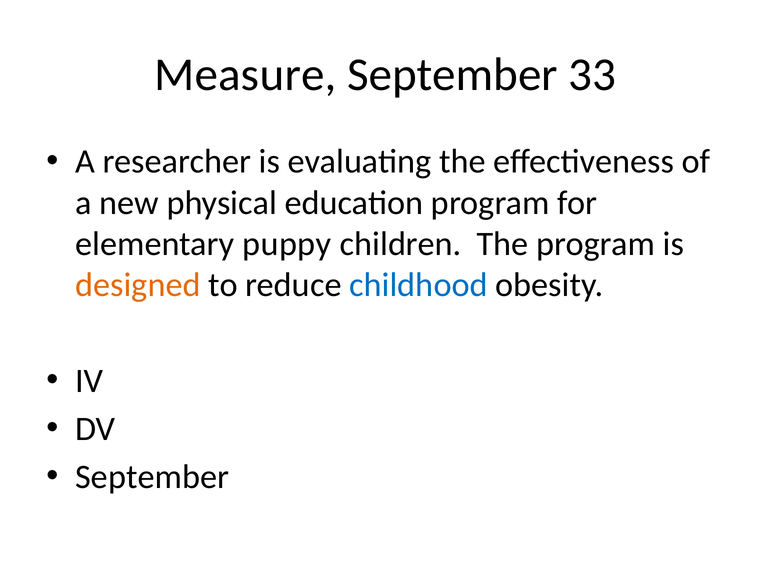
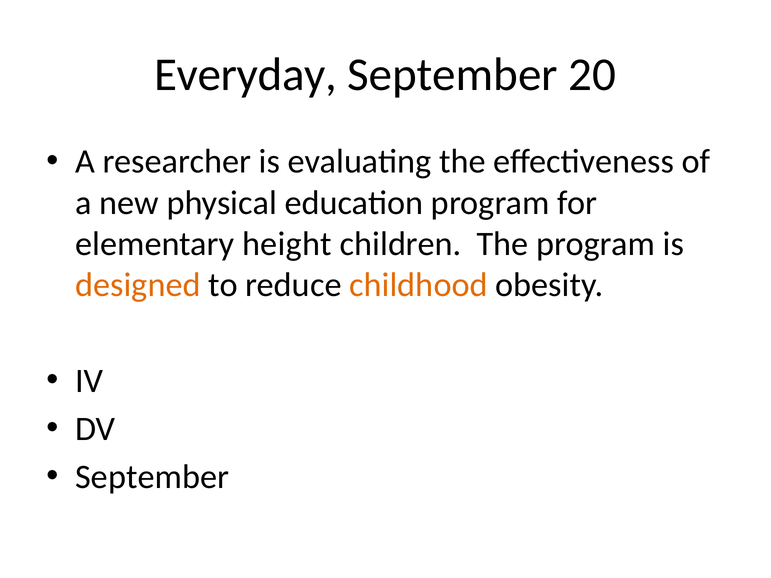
Measure: Measure -> Everyday (246, 75)
33: 33 -> 20 (592, 75)
puppy: puppy -> height (287, 244)
childhood colour: blue -> orange (418, 285)
